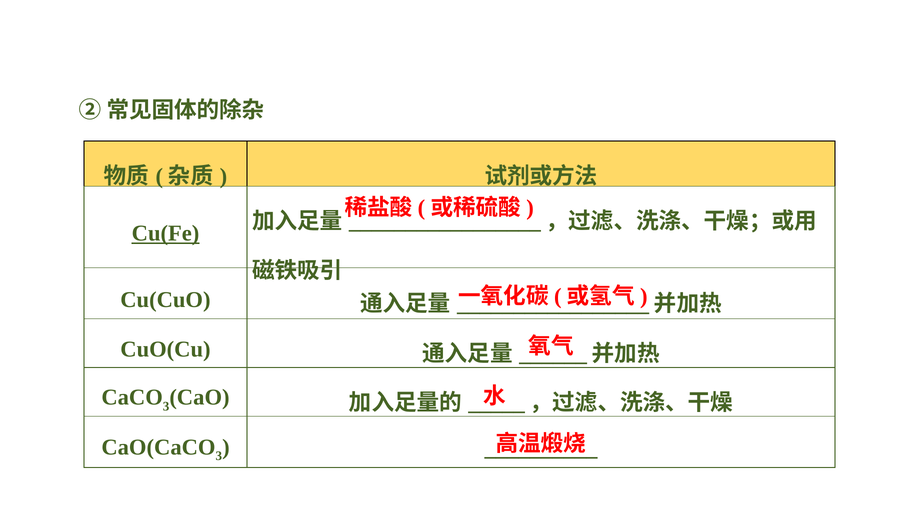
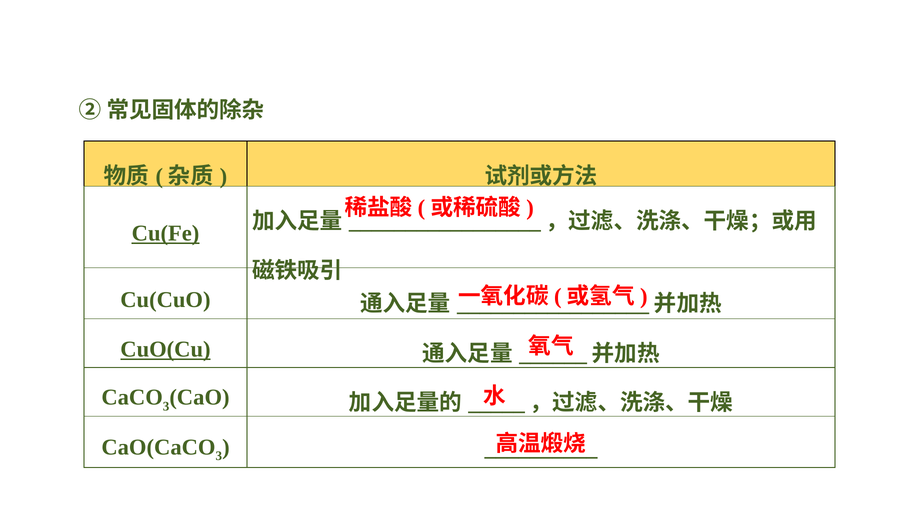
CuO(Cu underline: none -> present (165, 350)
